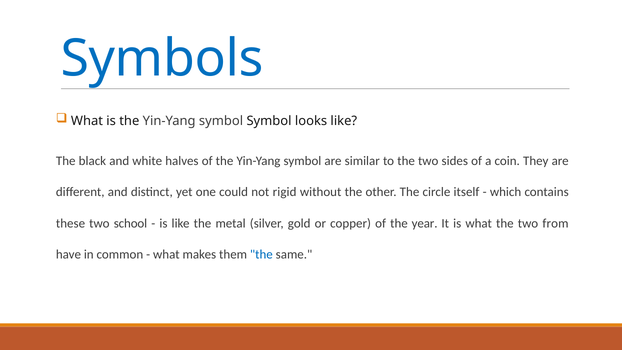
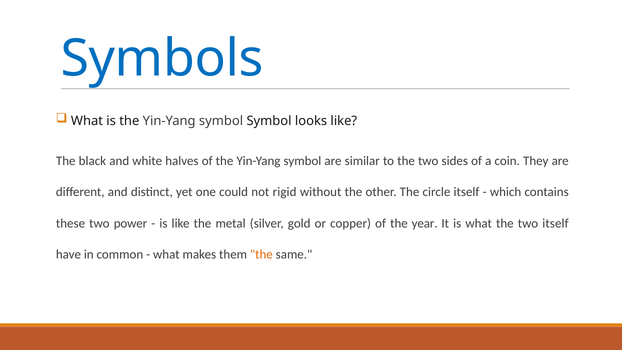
school: school -> power (130, 223)
two from: from -> itself (555, 223)
the colour: blue -> orange (261, 254)
